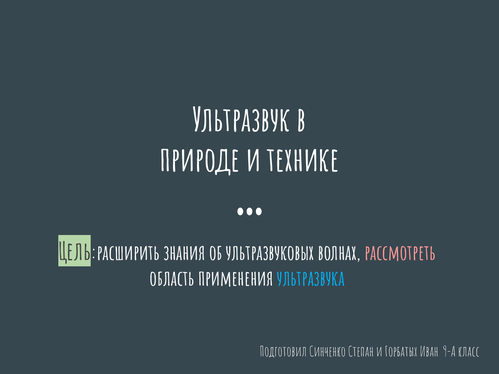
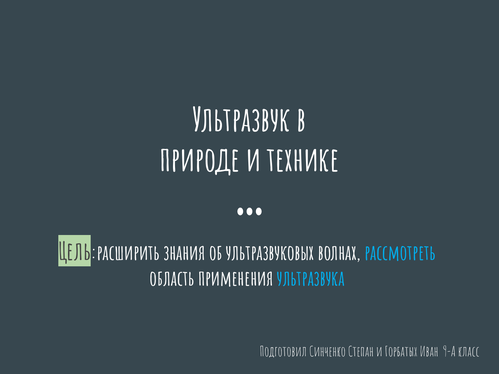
рассмотреть colour: pink -> light blue (400, 254)
